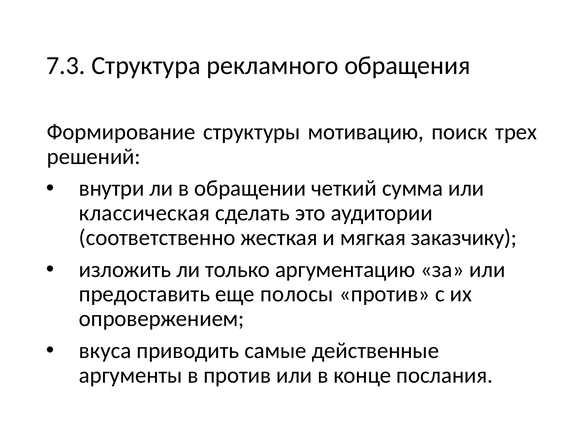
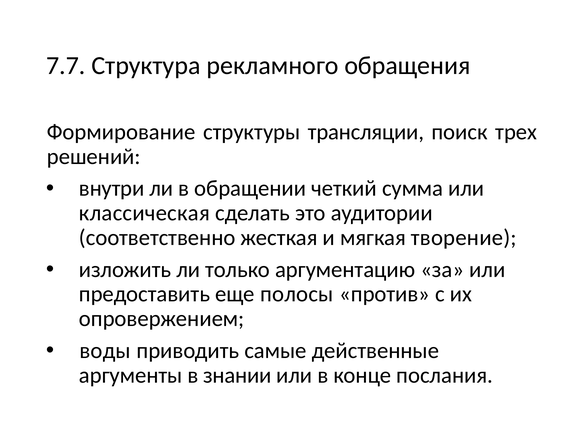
7.3: 7.3 -> 7.7 (66, 66)
мотивацию: мотивацию -> трансляции (366, 132)
заказчику: заказчику -> творение (464, 238)
вкуса: вкуса -> воды (105, 350)
в против: против -> знании (237, 375)
